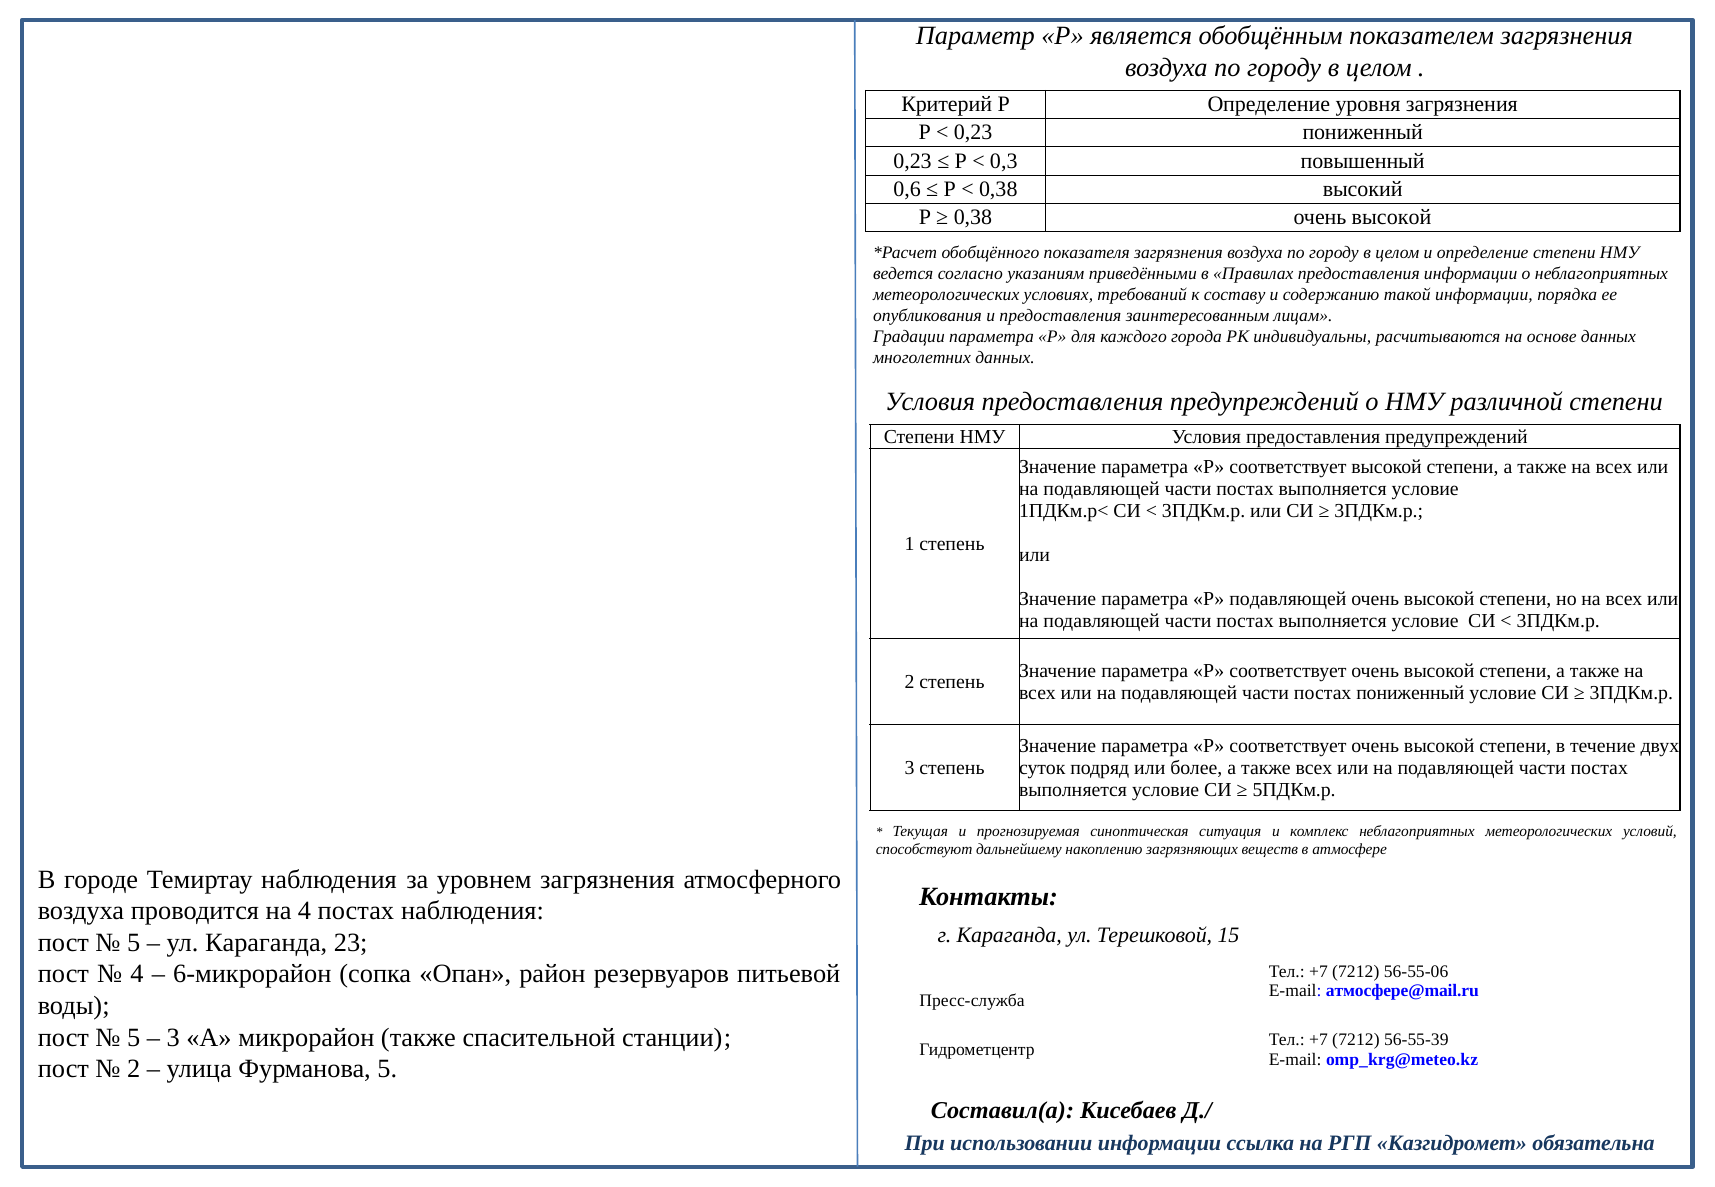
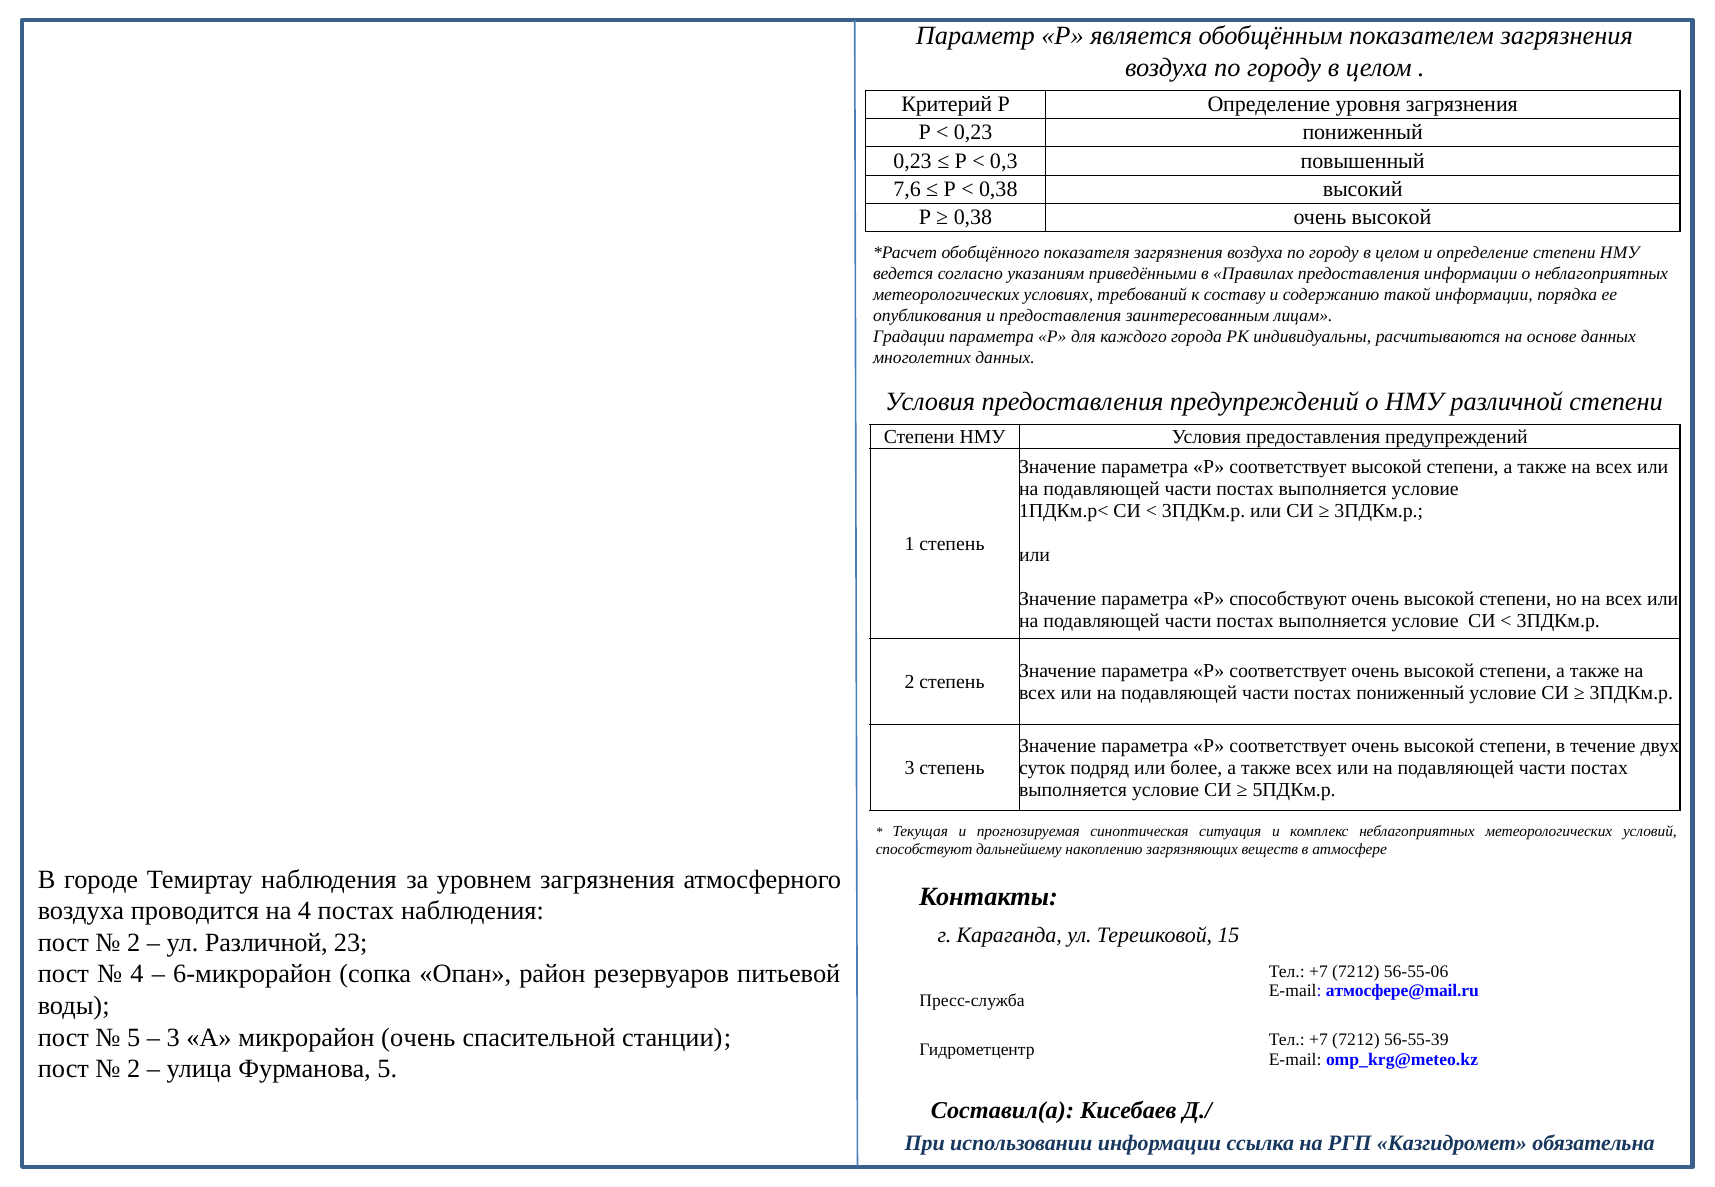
0,6: 0,6 -> 7,6 (907, 189)
Р подавляющей: подавляющей -> способствуют (1288, 599)
5: 5 -> 2 (134, 943)
ул Караганда: Караганда -> Различной (266, 943)
микрорайон также: также -> очень (418, 1038)
